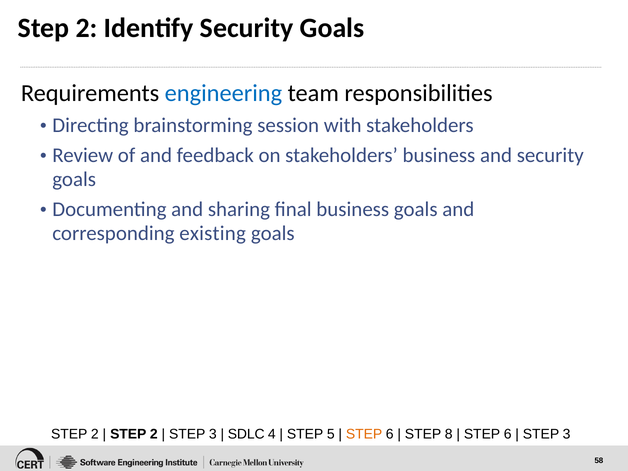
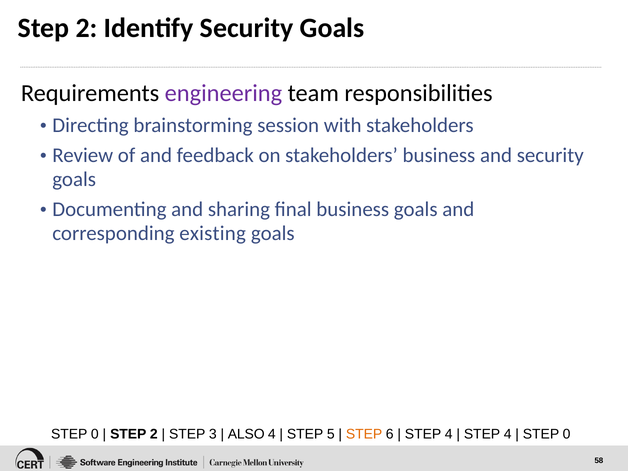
engineering colour: blue -> purple (223, 93)
2: 2 -> 0 (95, 434)
SDLC: SDLC -> ALSO (246, 434)
8: 8 -> 4 (449, 434)
6: 6 -> 4 (508, 434)
3: 3 -> 0 (567, 434)
